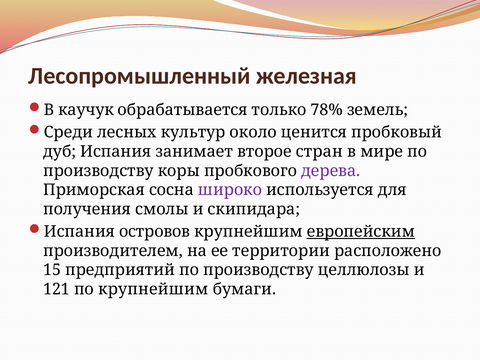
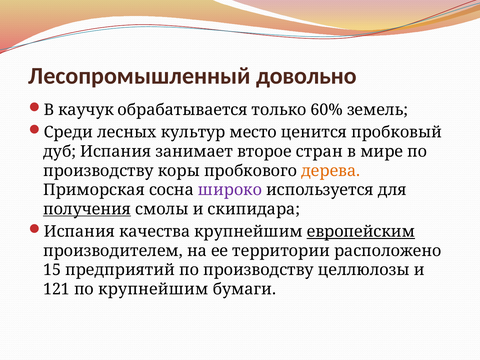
железная: железная -> довольно (306, 76)
78%: 78% -> 60% (327, 110)
около: около -> место (253, 132)
дерева colour: purple -> orange (331, 171)
получения underline: none -> present (87, 209)
островов: островов -> качества (155, 232)
